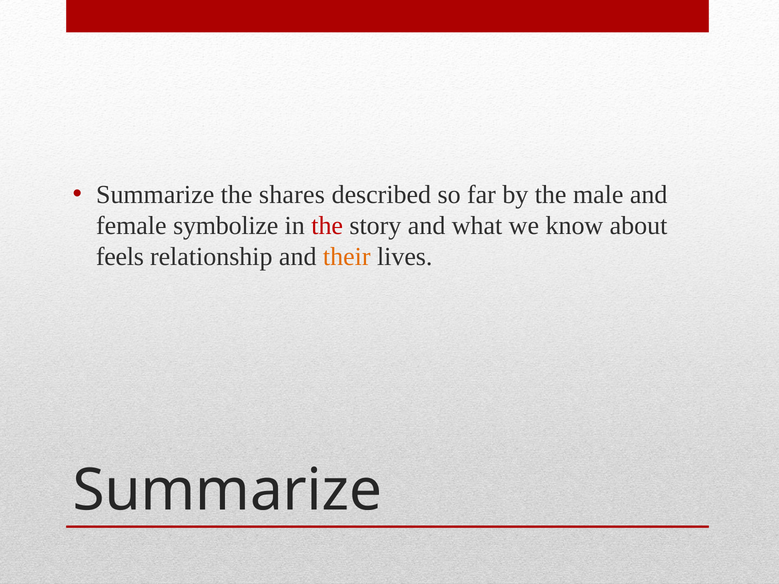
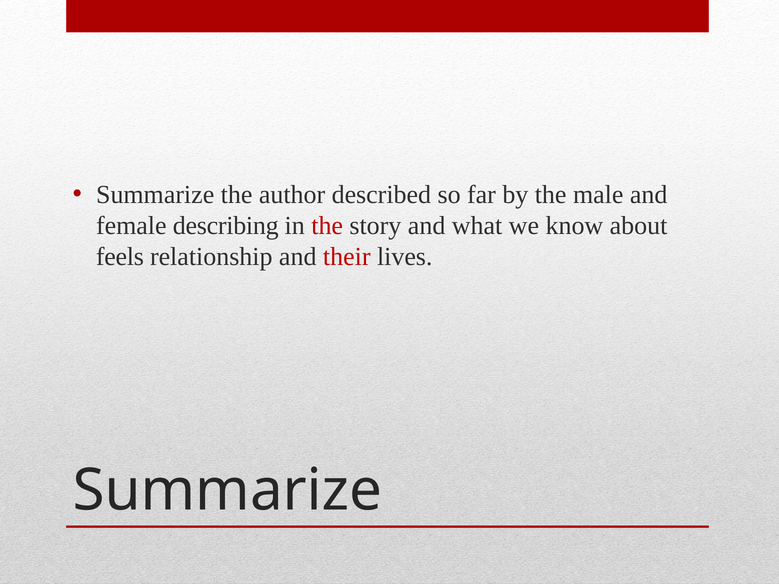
shares: shares -> author (292, 195)
symbolize: symbolize -> describing (226, 226)
their colour: orange -> red (347, 257)
